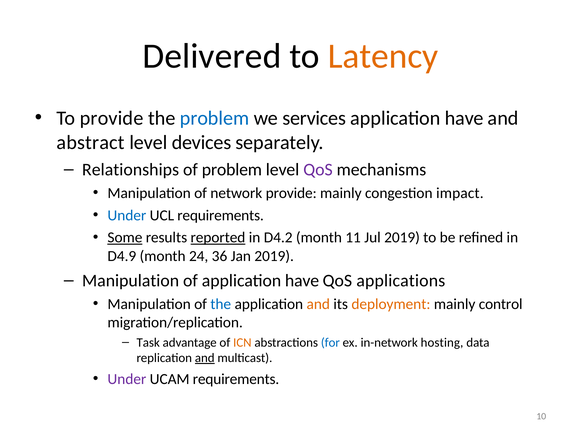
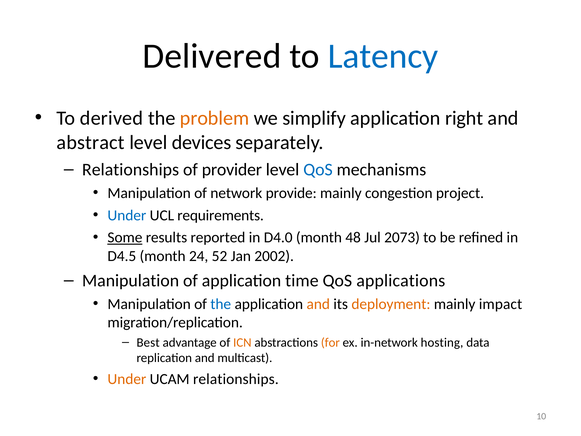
Latency colour: orange -> blue (383, 56)
To provide: provide -> derived (112, 118)
problem colour: blue -> orange (215, 118)
services: services -> simplify (314, 118)
have: have -> right (464, 118)
of problem: problem -> provider (232, 169)
QoS colour: purple -> blue (318, 169)
impact: impact -> project (460, 193)
reported underline: present -> none (218, 237)
D4.2: D4.2 -> D4.0 (278, 237)
11: 11 -> 48 (353, 237)
Jul 2019: 2019 -> 2073 (402, 237)
D4.9: D4.9 -> D4.5 (122, 256)
36: 36 -> 52 (220, 256)
Jan 2019: 2019 -> 2002 (274, 256)
of application have: have -> time (302, 280)
control: control -> impact (501, 304)
Task: Task -> Best (148, 342)
for colour: blue -> orange (330, 342)
and underline: present -> none (205, 358)
Under colour: purple -> orange (127, 379)
UCAM requirements: requirements -> relationships (236, 379)
